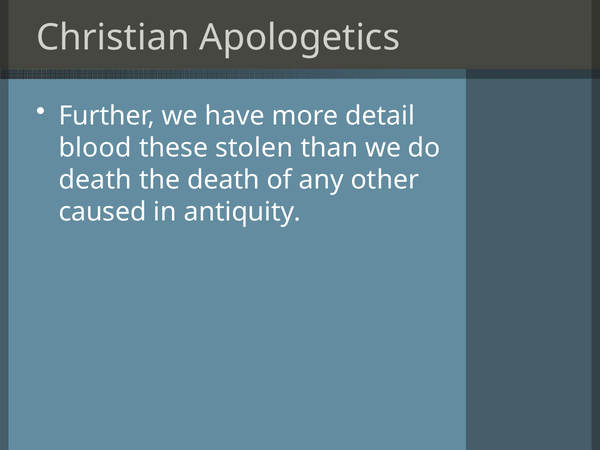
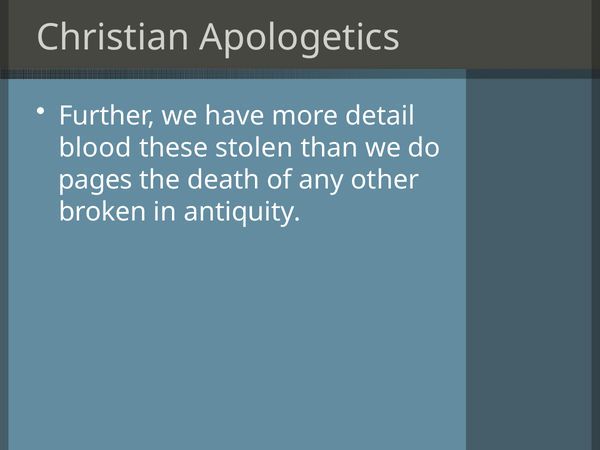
death: death -> pages (95, 180)
caused: caused -> broken (103, 212)
